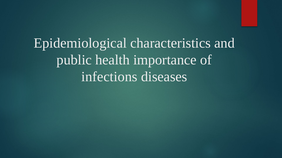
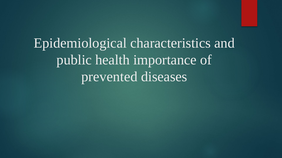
infections: infections -> prevented (109, 77)
